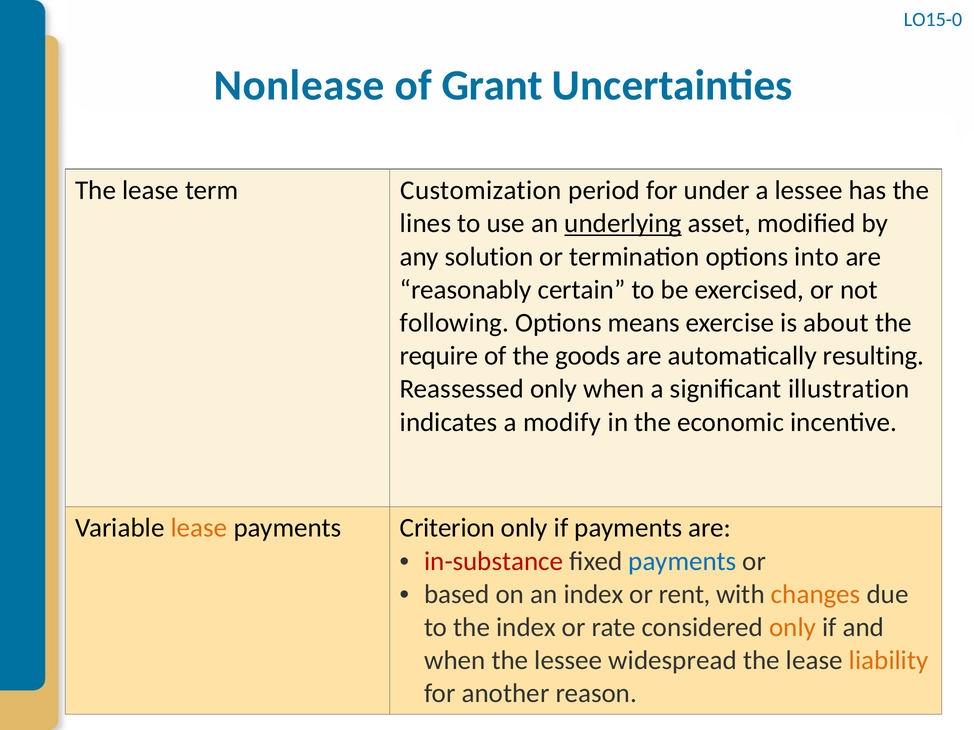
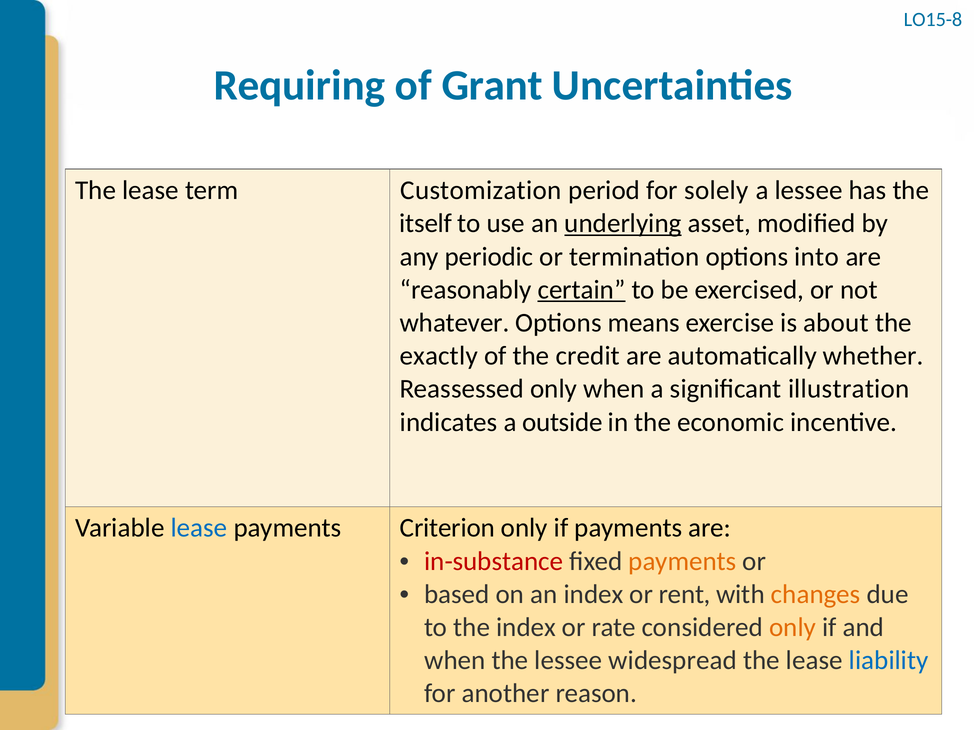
LO15-0: LO15-0 -> LO15-8 (933, 19)
Nonlease: Nonlease -> Requiring (299, 86)
under: under -> solely (717, 191)
lines: lines -> itself (426, 224)
solution: solution -> periodic (489, 257)
certain underline: none -> present (582, 290)
following: following -> whatever (455, 323)
require: require -> exactly (439, 356)
goods: goods -> credit (588, 356)
resulting: resulting -> whether (873, 356)
modify: modify -> outside (562, 422)
lease colour: orange -> blue (199, 528)
payments colour: blue -> orange (682, 562)
liability colour: orange -> blue (889, 661)
